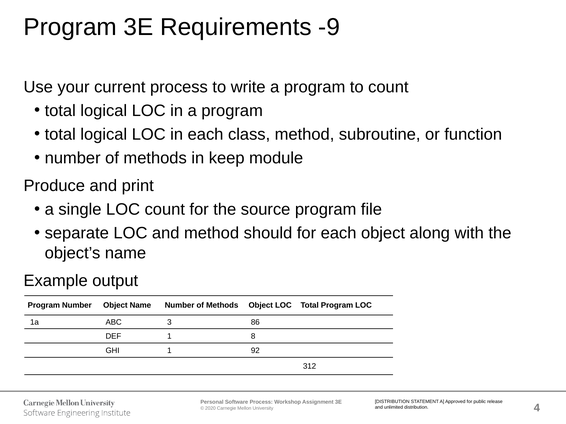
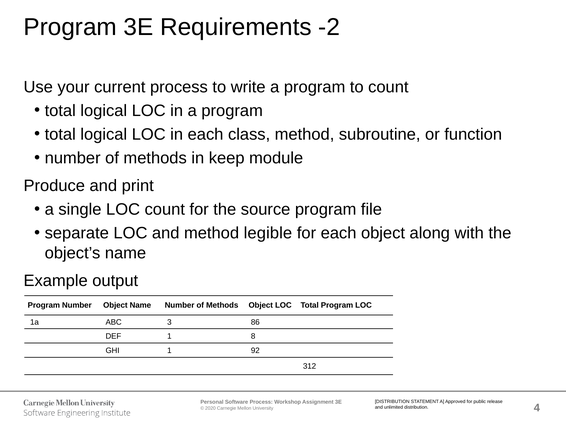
-9: -9 -> -2 (329, 27)
should: should -> legible (268, 233)
